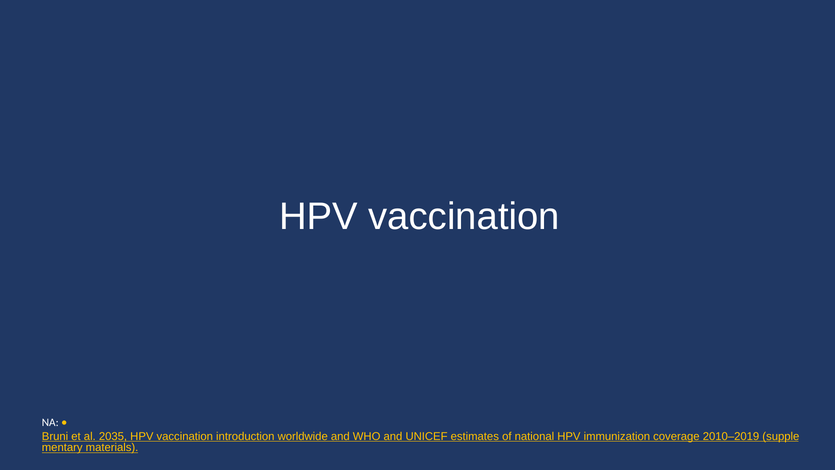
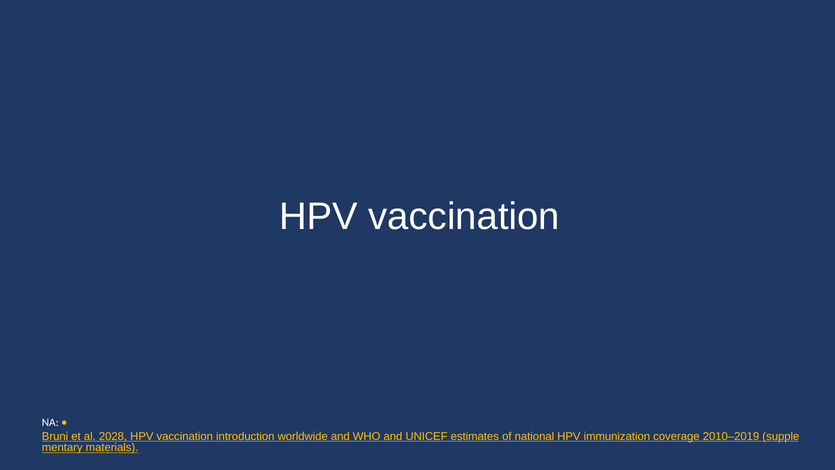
2035: 2035 -> 2028 (113, 436)
